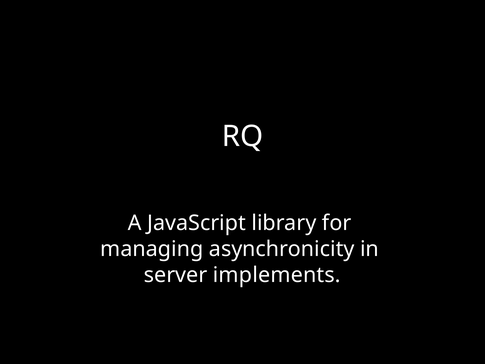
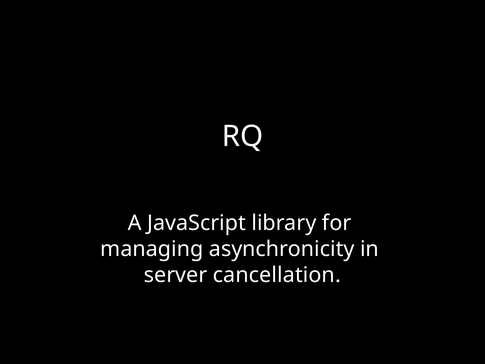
implements: implements -> cancellation (277, 275)
